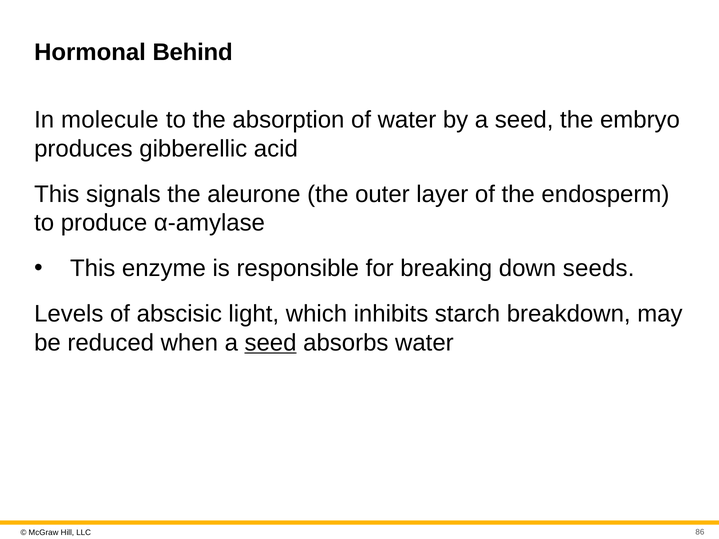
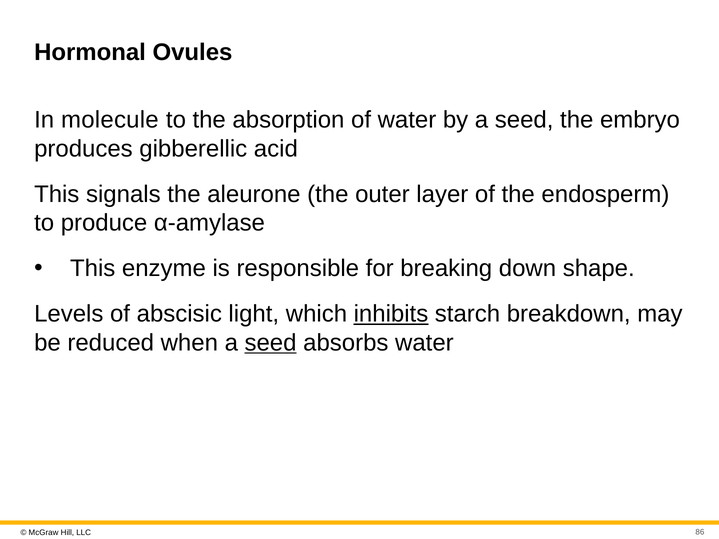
Behind: Behind -> Ovules (192, 52)
seeds: seeds -> shape (599, 269)
inhibits underline: none -> present (391, 314)
